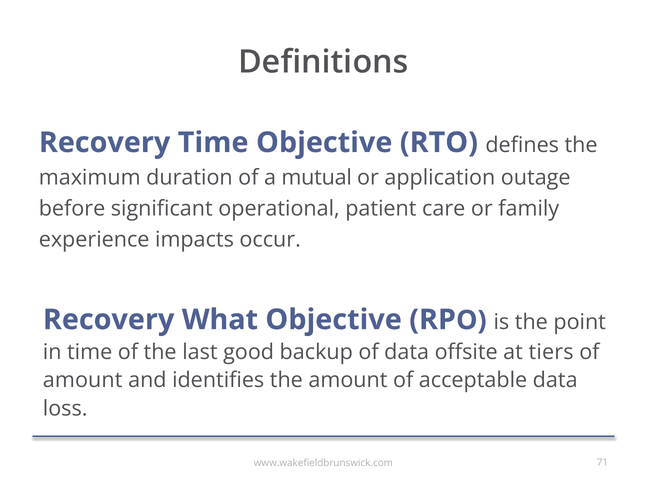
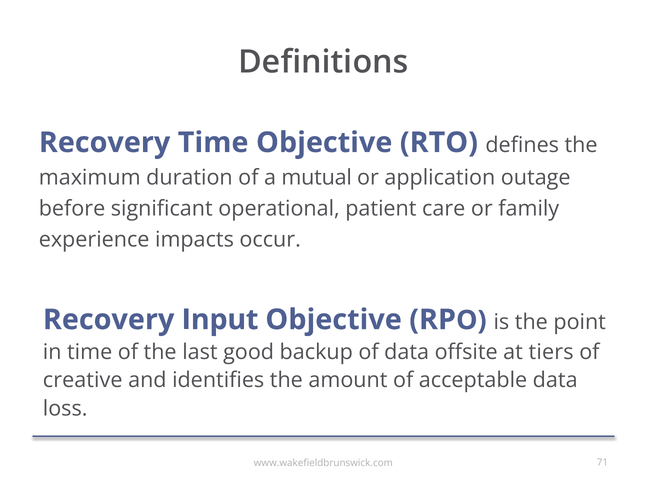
What: What -> Input (220, 320)
amount: amount -> creative (83, 381)
